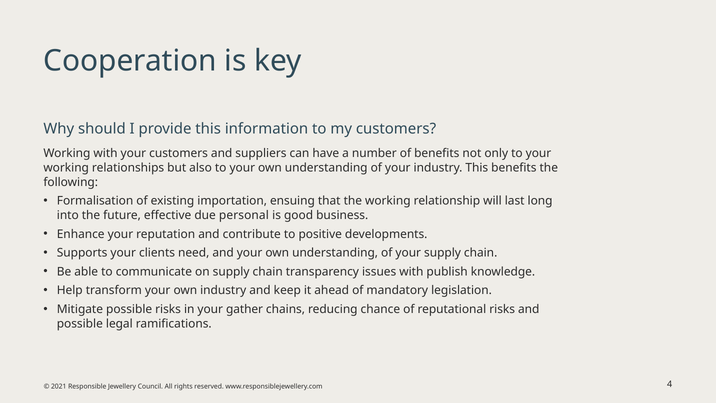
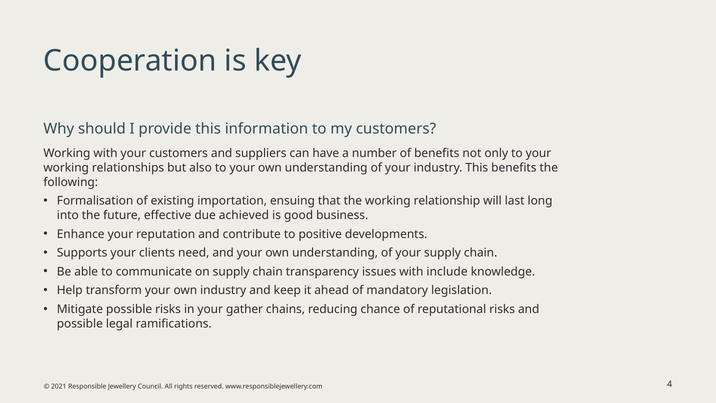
personal: personal -> achieved (244, 215)
publish: publish -> include (447, 272)
